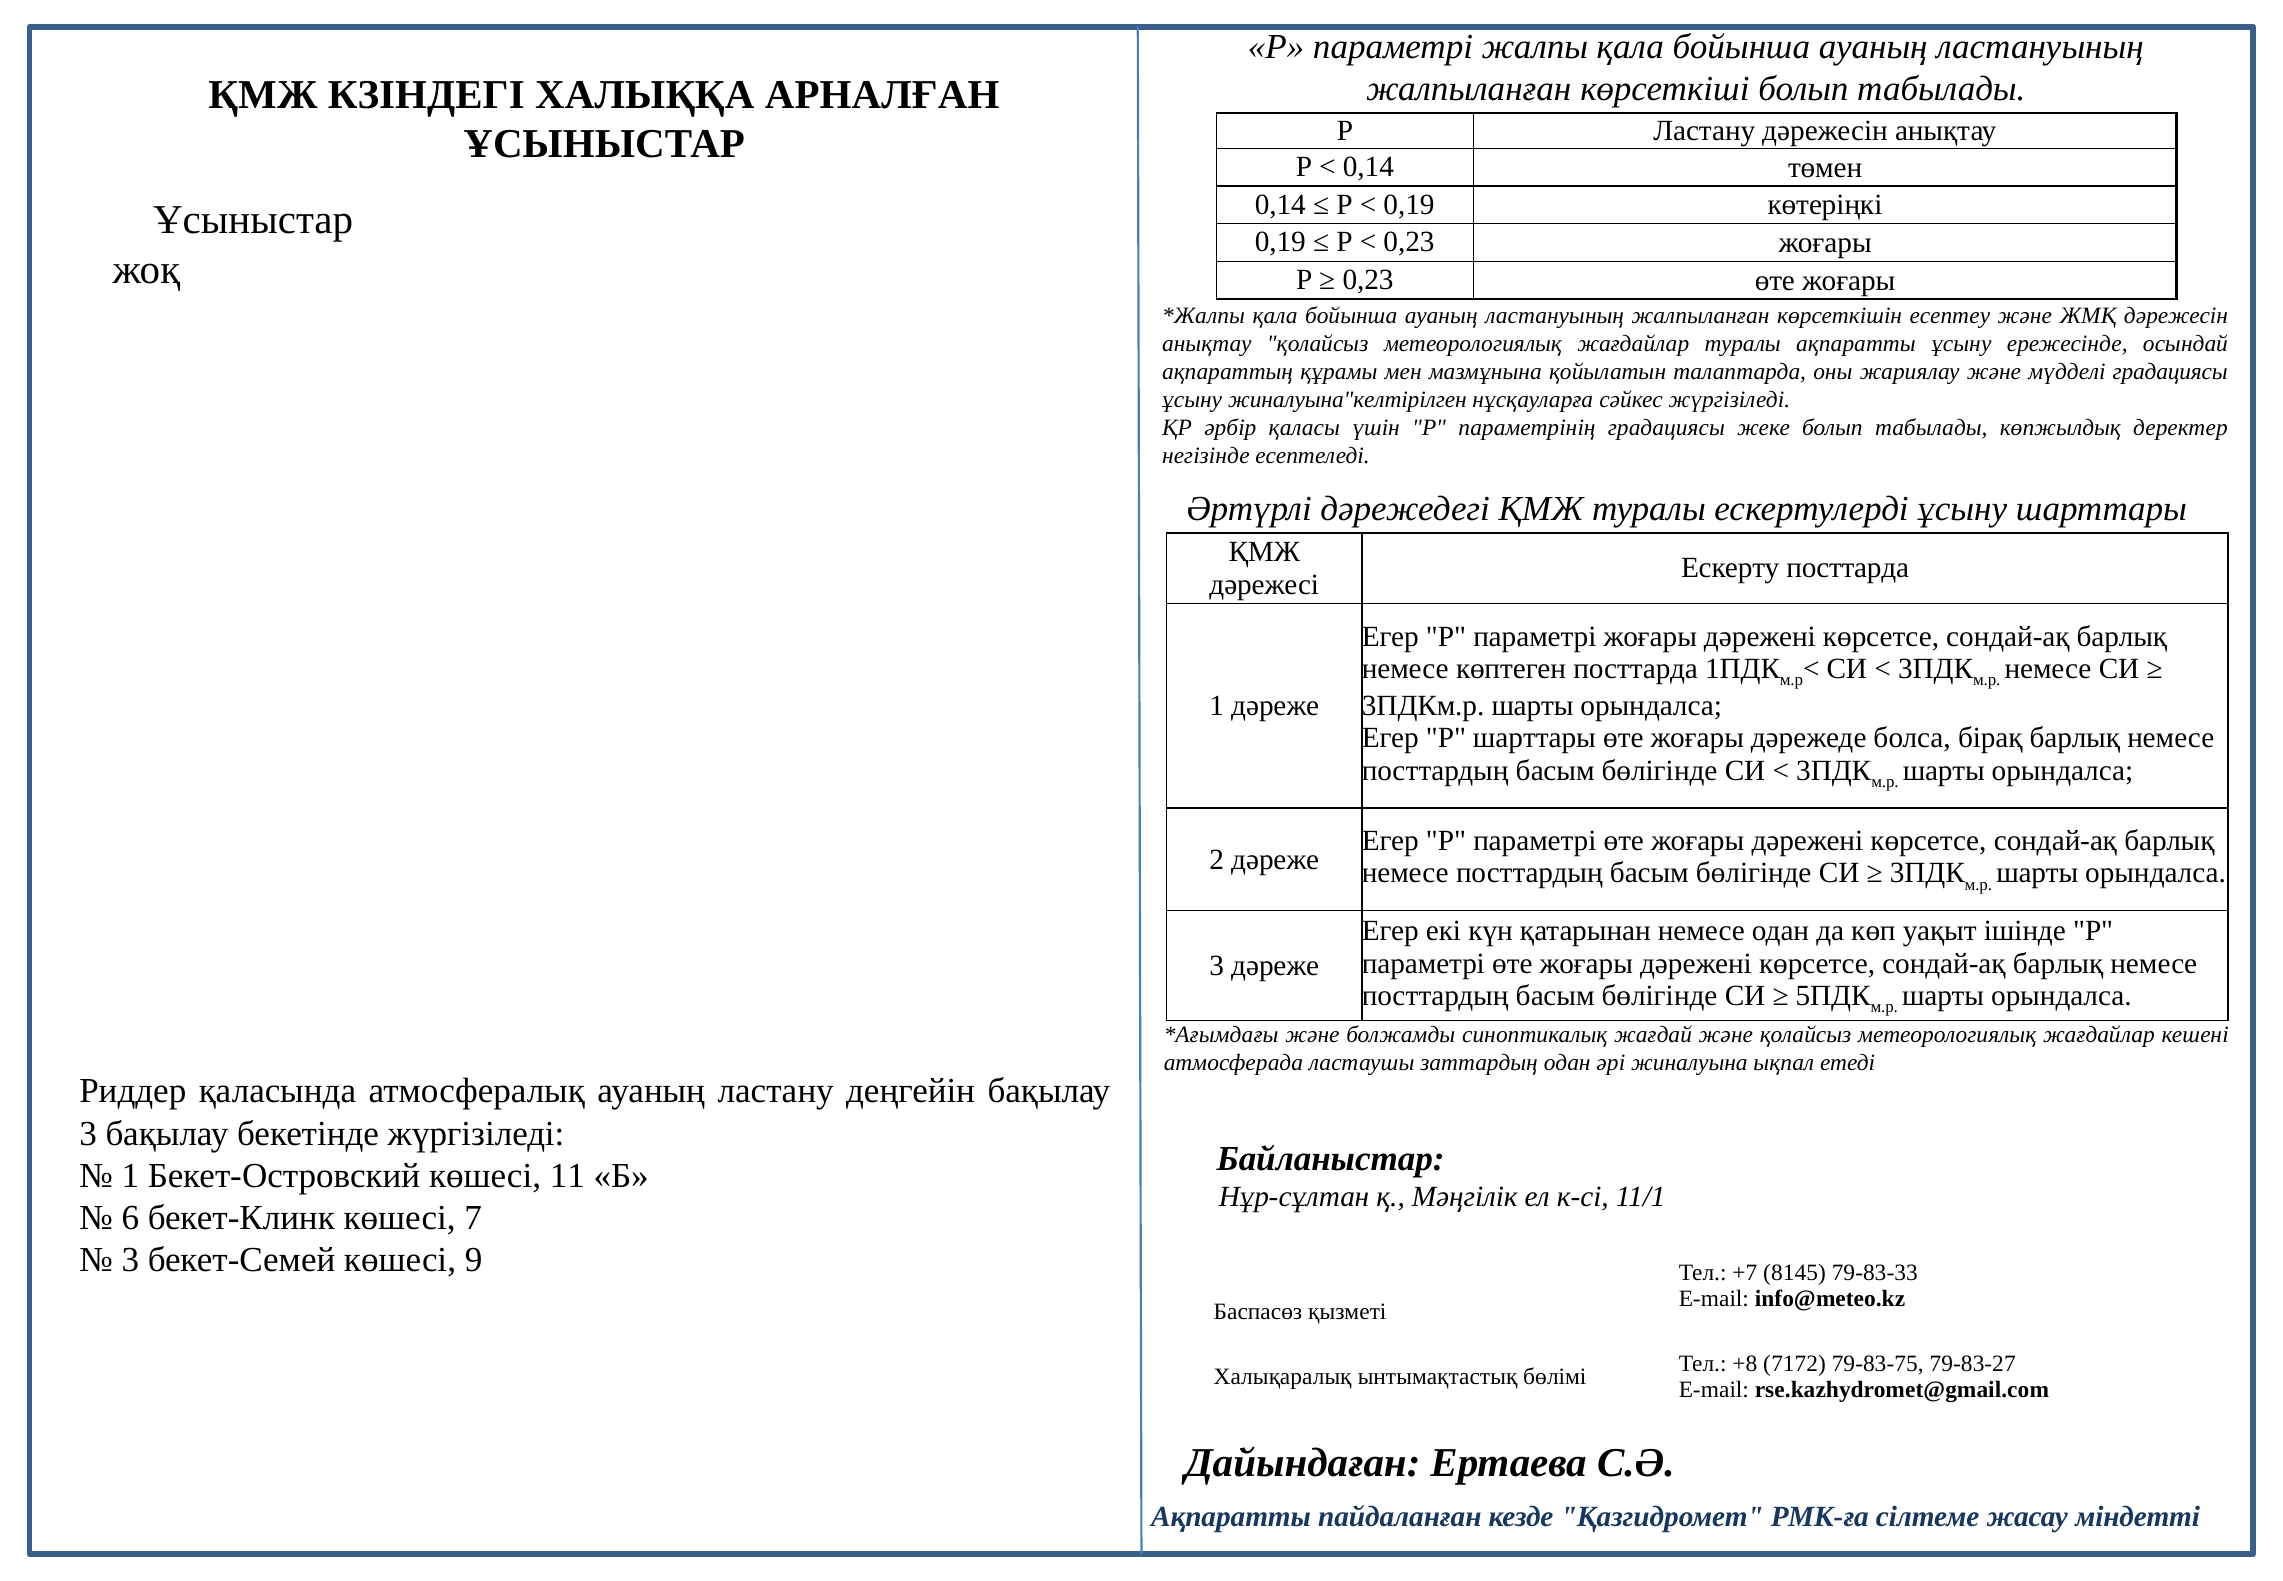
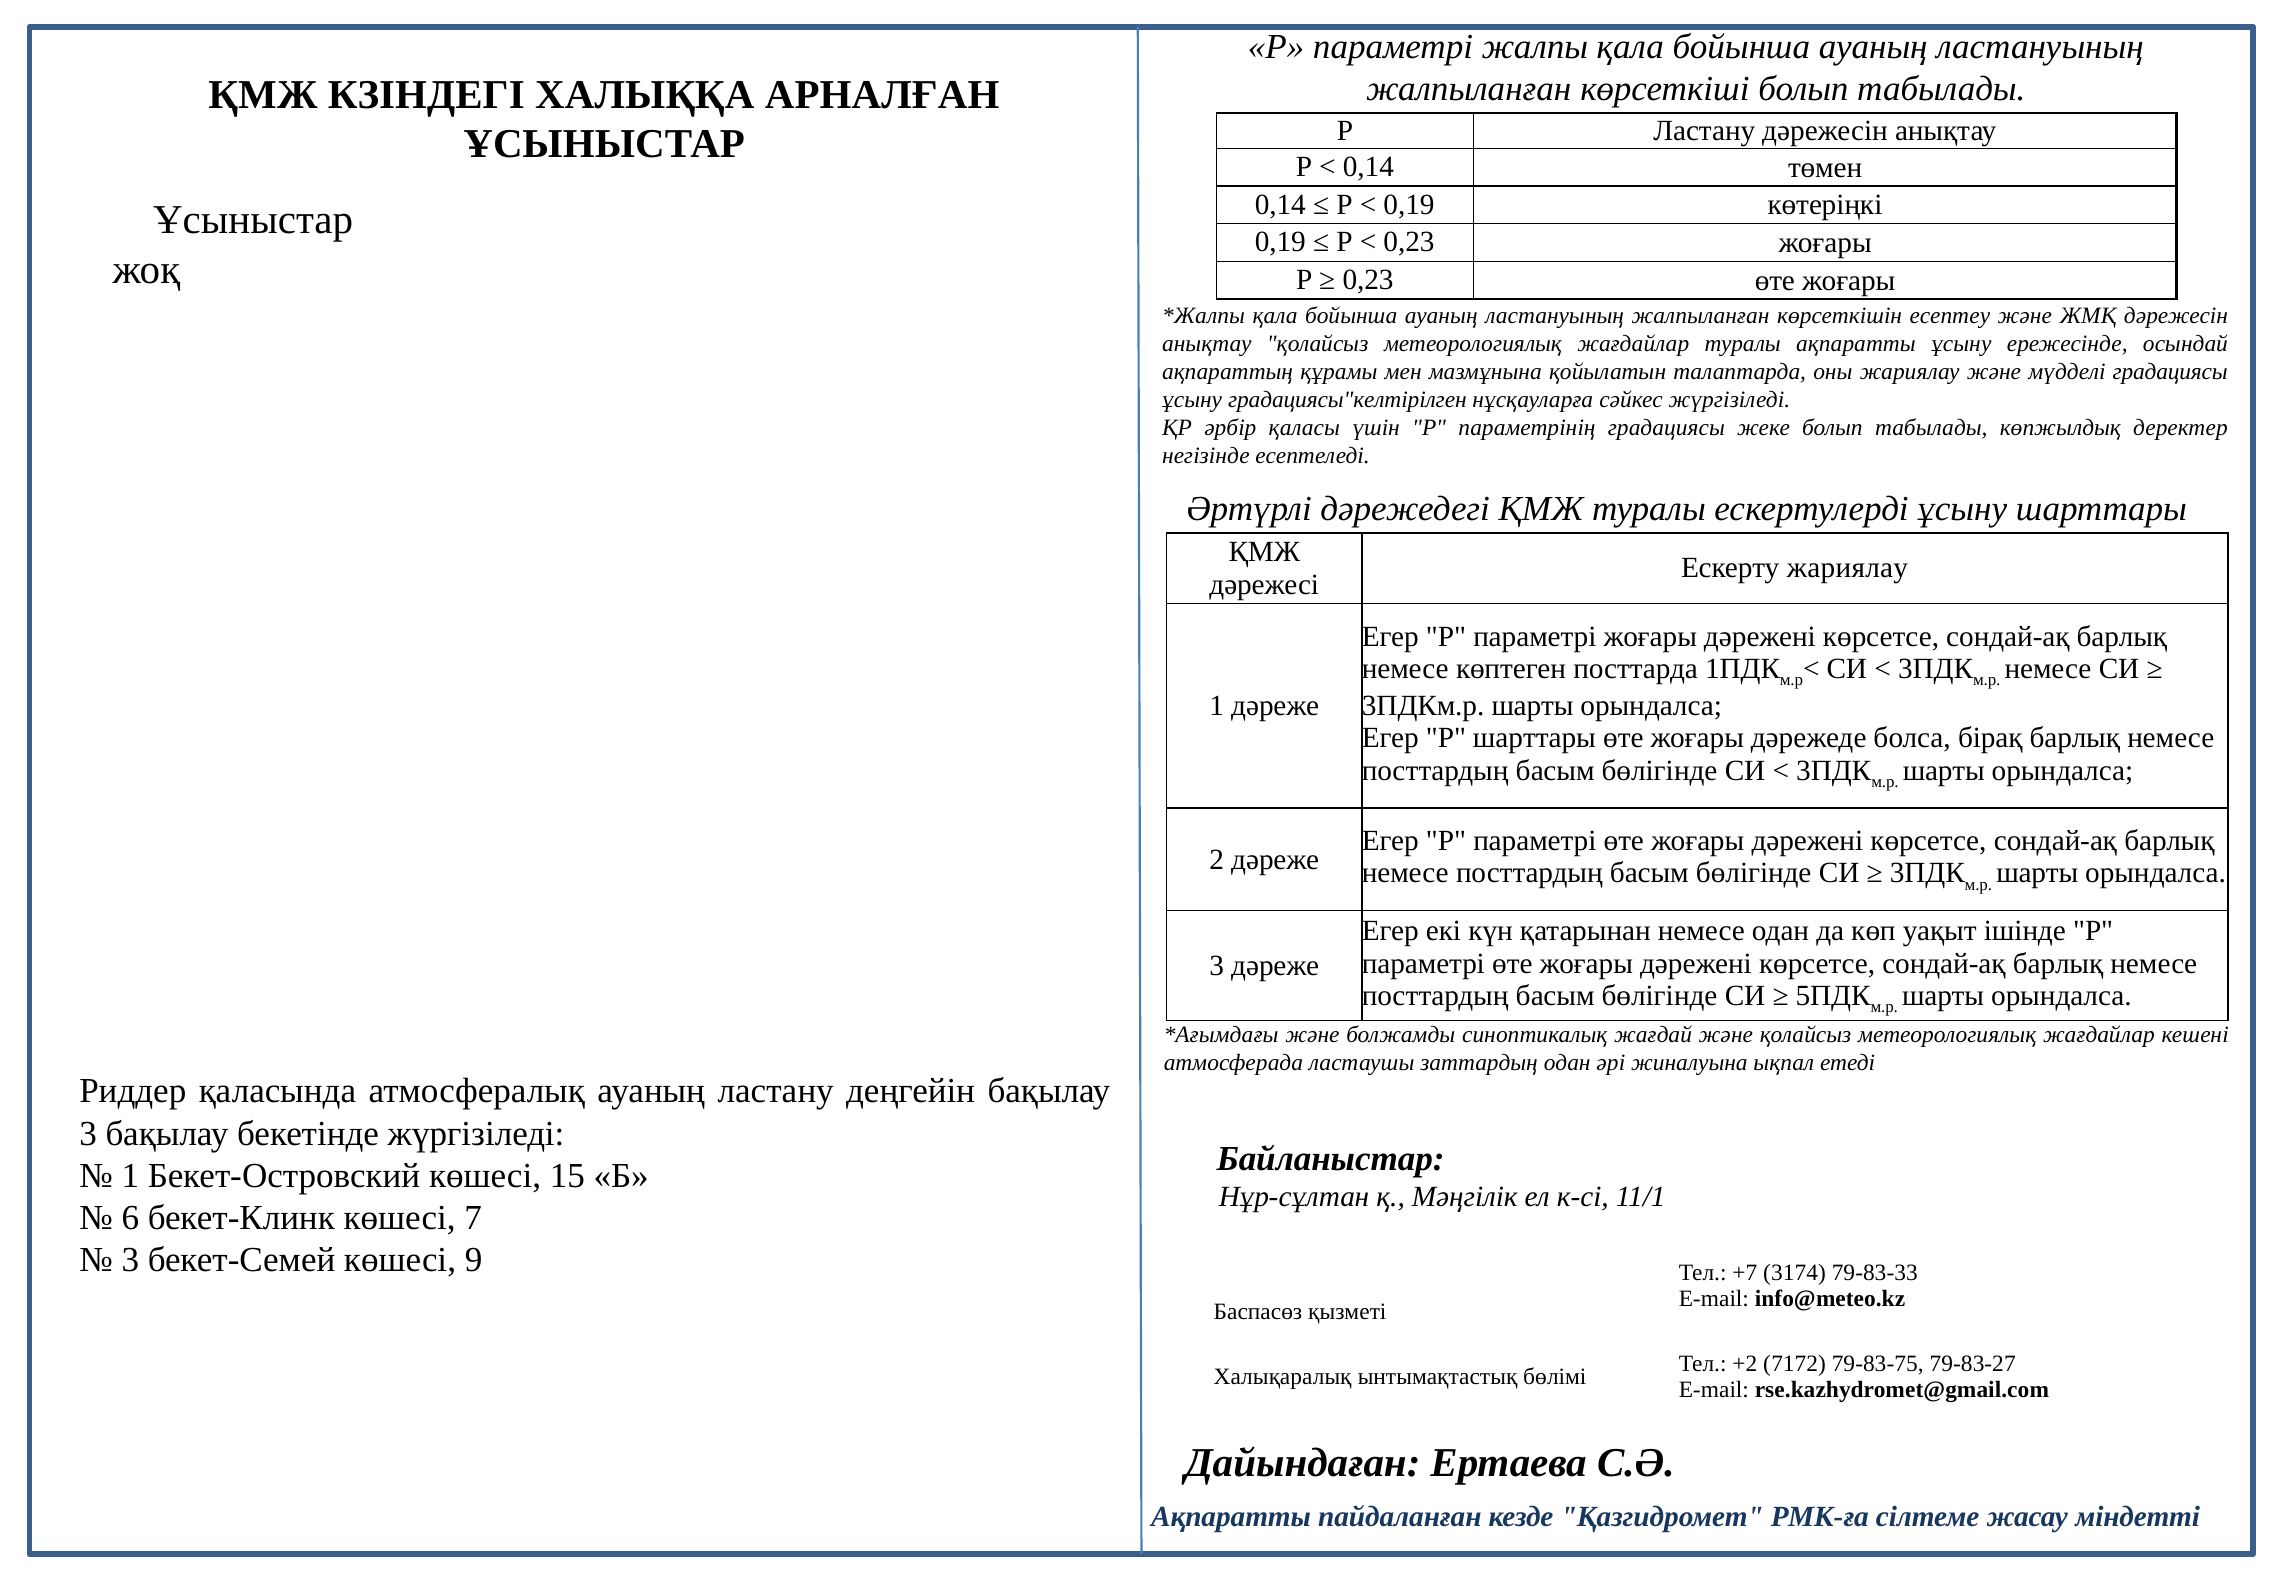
жиналуына"келтірілген: жиналуына"келтірілген -> градациясы"келтірілген (1347, 399)
Ескерту посттарда: посттарда -> жариялау (1847, 568)
11: 11 -> 15 (567, 1175)
8145: 8145 -> 3174 (1795, 1272)
+8: +8 -> +2 (1745, 1363)
